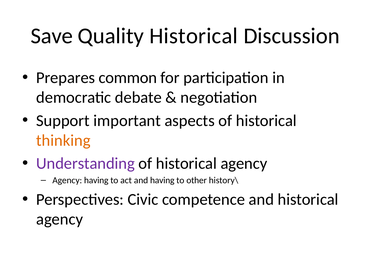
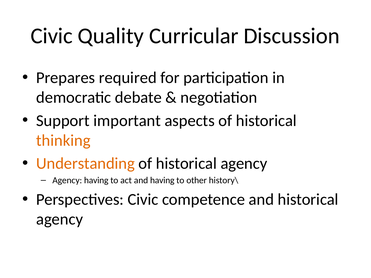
Save: Save -> Civic (52, 36)
Quality Historical: Historical -> Curricular (194, 36)
common: common -> required (128, 78)
Understanding colour: purple -> orange (85, 164)
